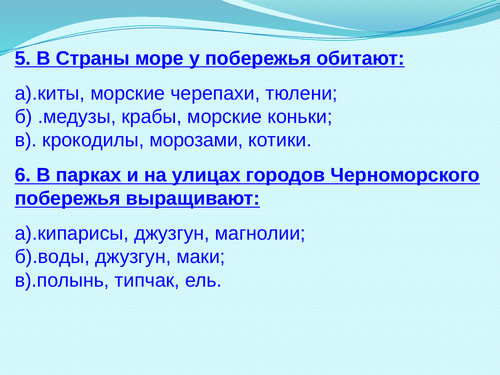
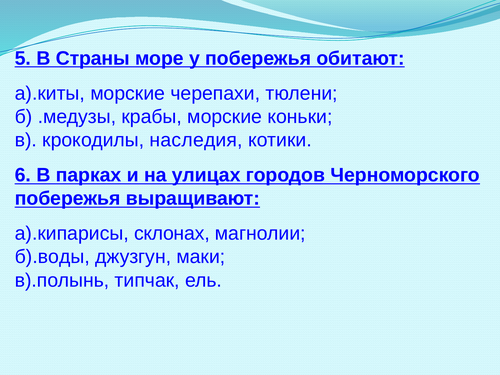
морозами: морозами -> наследия (196, 140)
а).кипарисы джузгун: джузгун -> склонах (172, 234)
